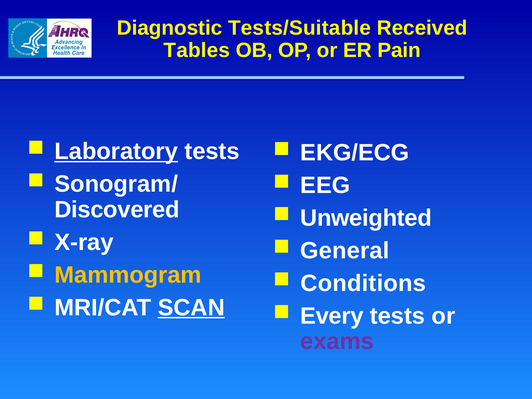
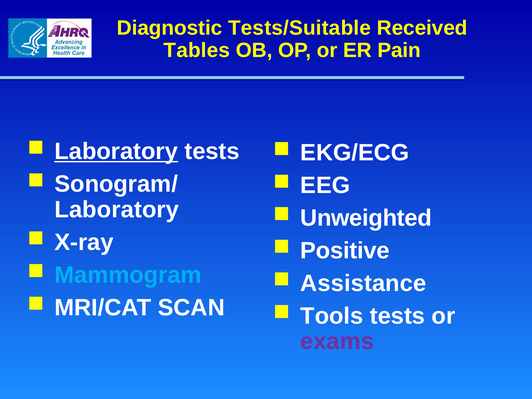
Discovered: Discovered -> Laboratory (117, 210)
General: General -> Positive (345, 251)
Mammogram colour: yellow -> light blue (128, 275)
Conditions: Conditions -> Assistance (363, 283)
SCAN underline: present -> none (191, 308)
Every: Every -> Tools (332, 316)
